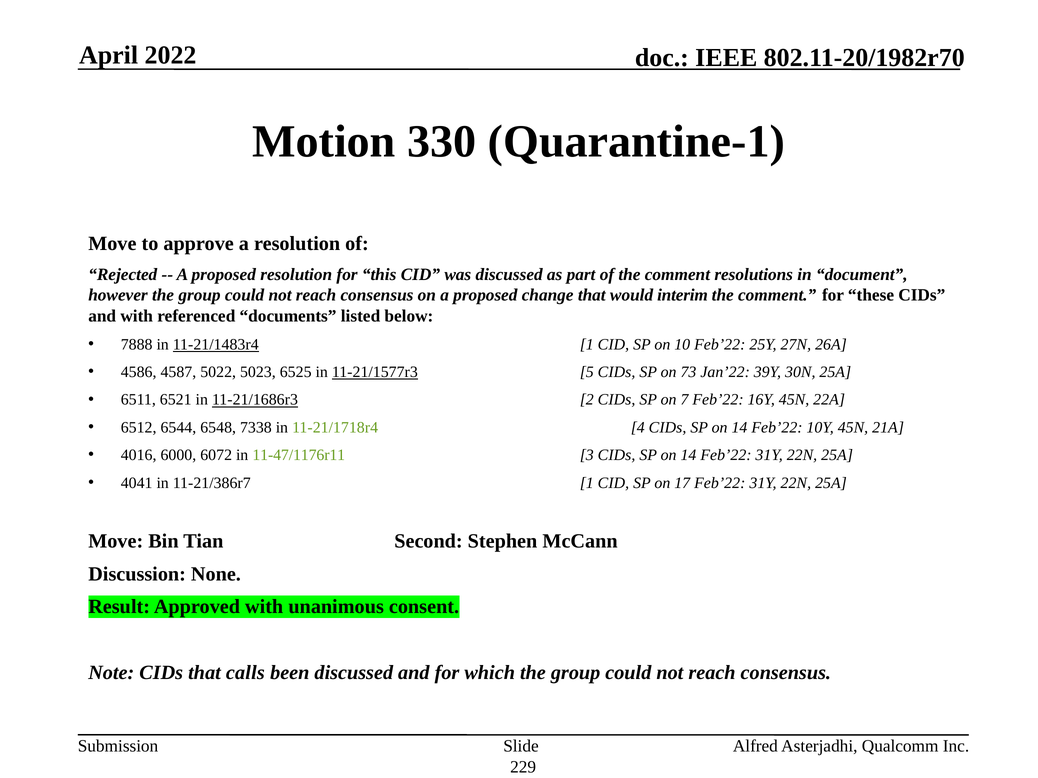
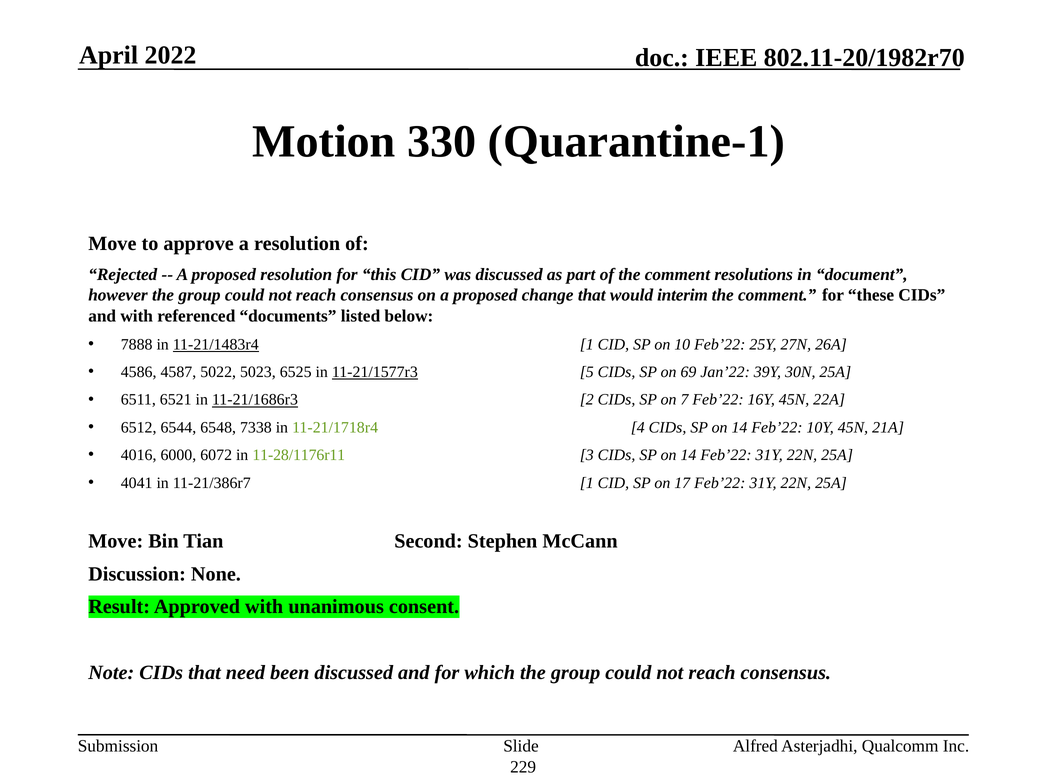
73: 73 -> 69 (688, 372)
11-47/1176r11: 11-47/1176r11 -> 11-28/1176r11 (299, 455)
calls: calls -> need (245, 673)
